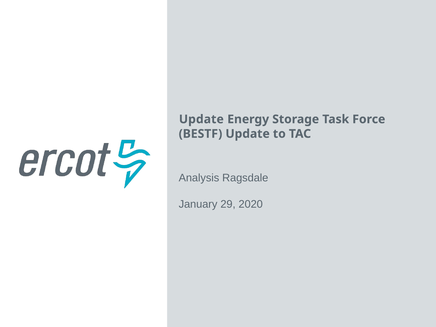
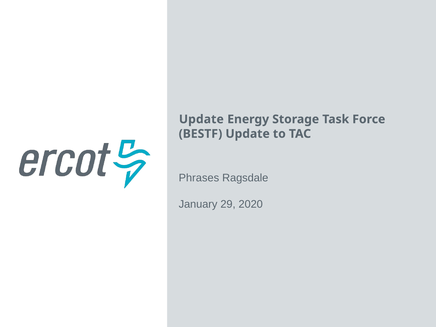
Analysis: Analysis -> Phrases (199, 178)
